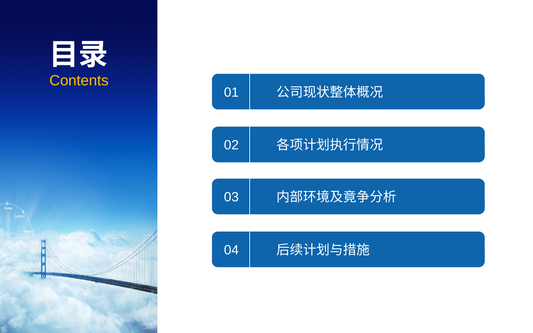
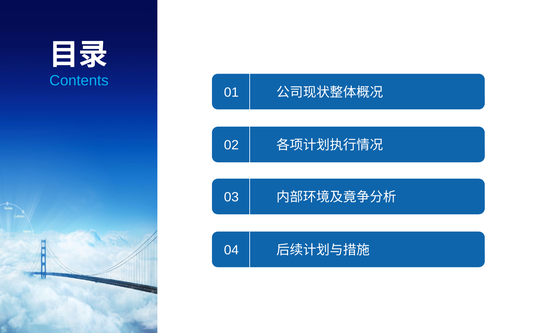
Contents colour: yellow -> light blue (79, 81)
